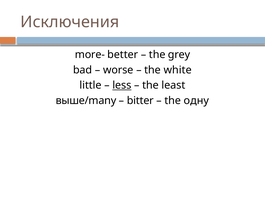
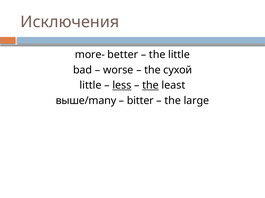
the grey: grey -> little (179, 55)
white: white -> сухой (178, 70)
the underline: none -> present (151, 86)
одну: одну -> large (196, 101)
